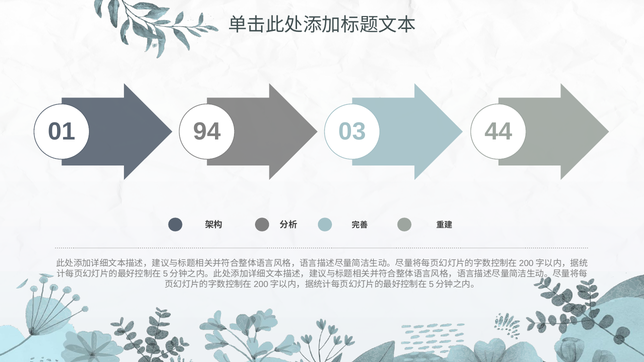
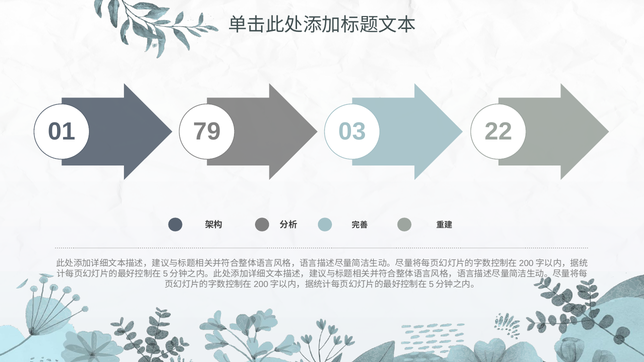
94: 94 -> 79 (207, 132)
44: 44 -> 22 (498, 132)
